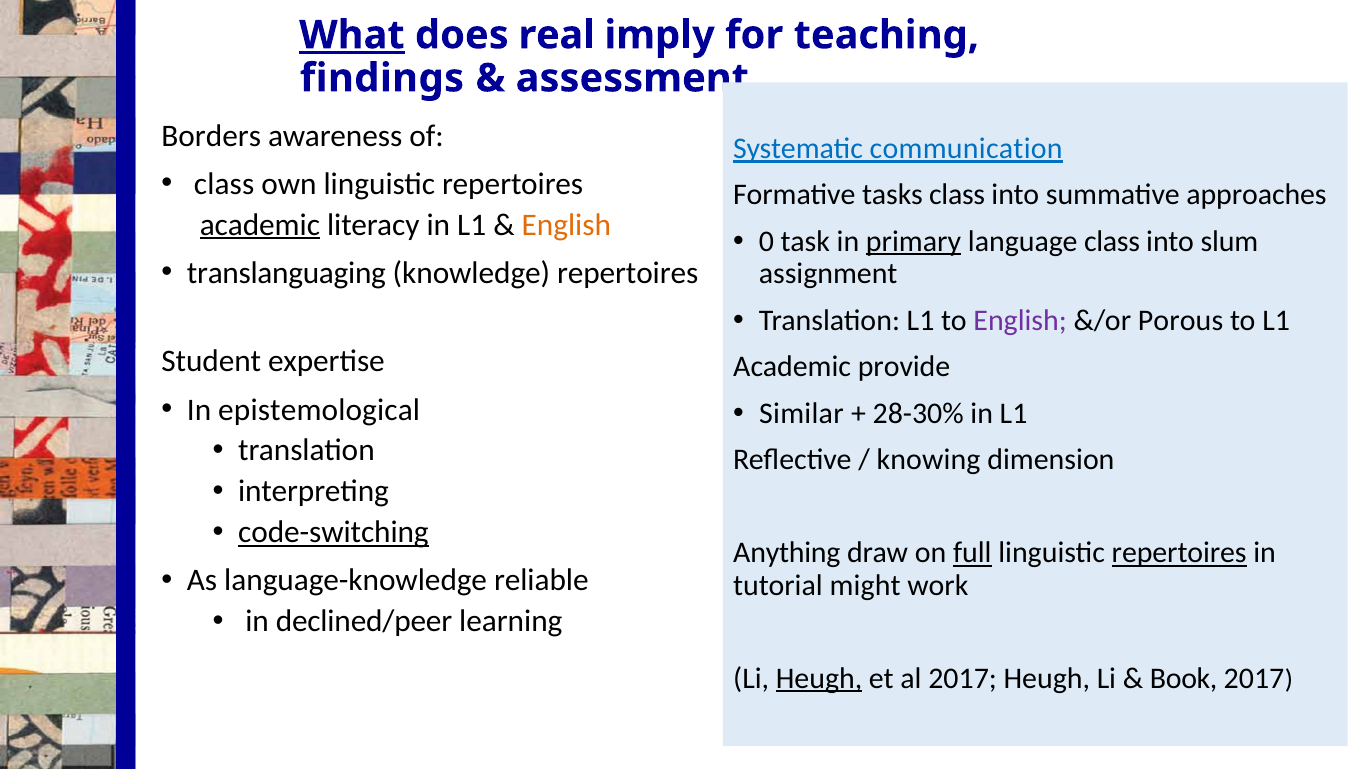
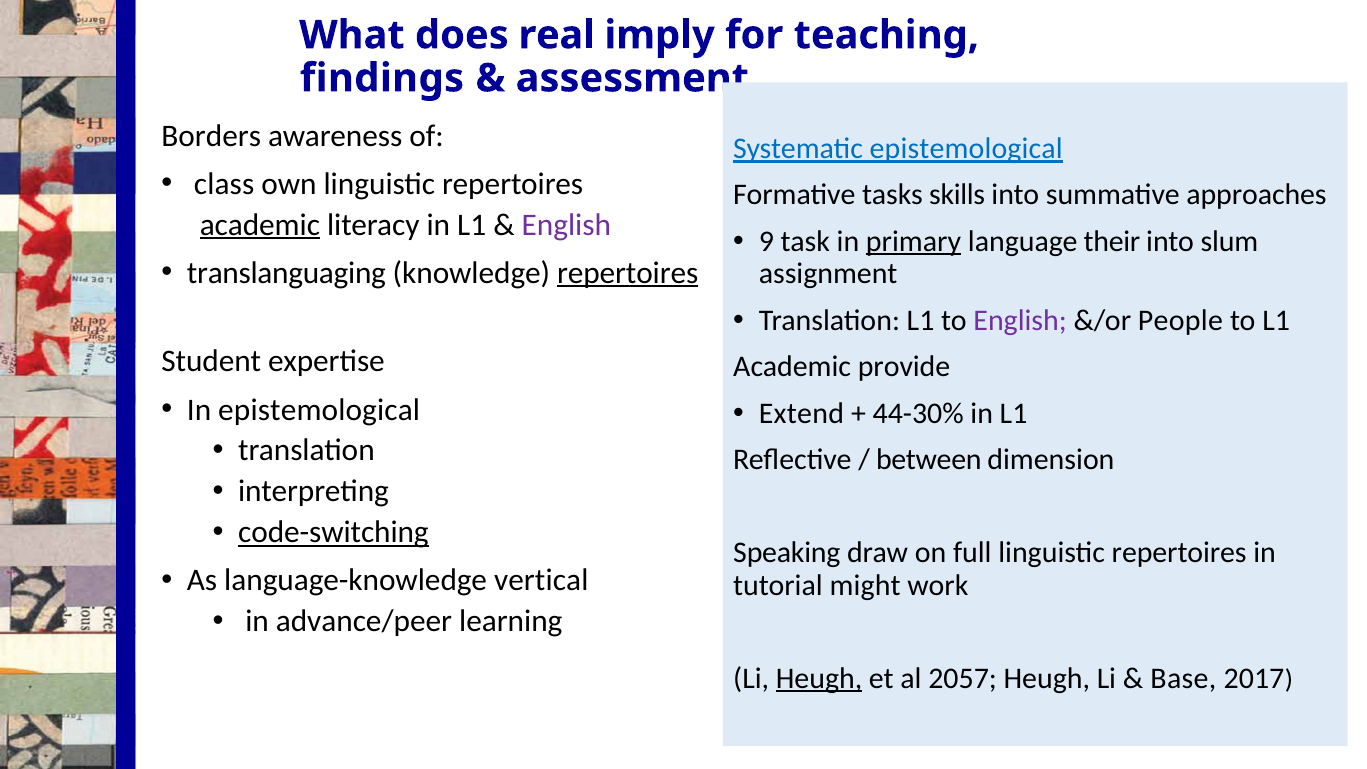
What underline: present -> none (352, 35)
Systematic communication: communication -> epistemological (966, 148)
tasks class: class -> skills (957, 195)
English colour: orange -> purple (566, 225)
0: 0 -> 9 (766, 241)
language class: class -> their (1112, 241)
repertoires underline: none -> present (628, 273)
Porous: Porous -> People (1180, 320)
Similar: Similar -> Extend (801, 413)
28-30%: 28-30% -> 44-30% (918, 413)
knowing: knowing -> between (929, 460)
Anything: Anything -> Speaking (787, 553)
full underline: present -> none (972, 553)
repertoires underline: present -> none (1179, 553)
reliable: reliable -> vertical (541, 580)
declined/peer: declined/peer -> advance/peer (364, 621)
al 2017: 2017 -> 2057 (963, 678)
Book: Book -> Base (1183, 678)
